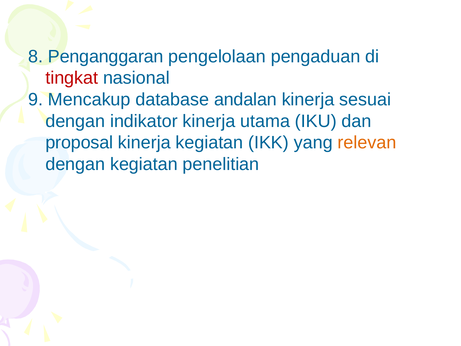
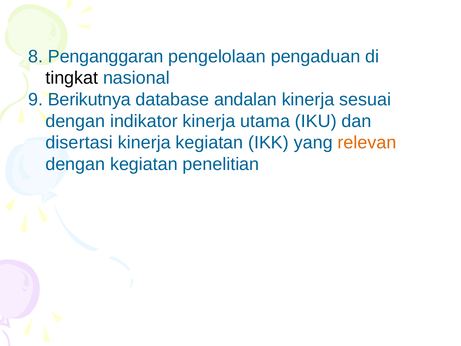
tingkat colour: red -> black (72, 78)
Mencakup: Mencakup -> Berikutnya (89, 99)
proposal: proposal -> disertasi (79, 143)
